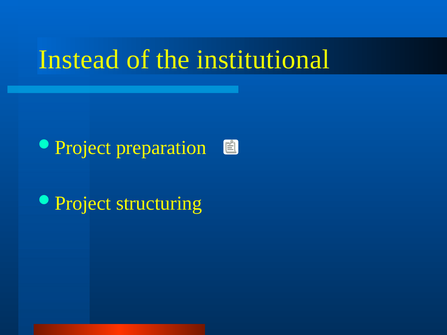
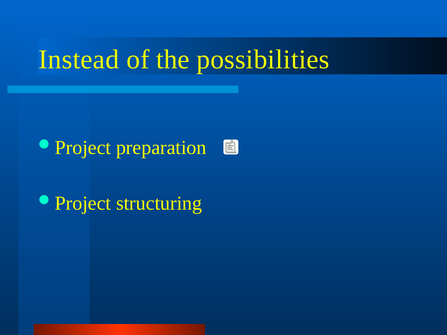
institutional: institutional -> possibilities (263, 60)
